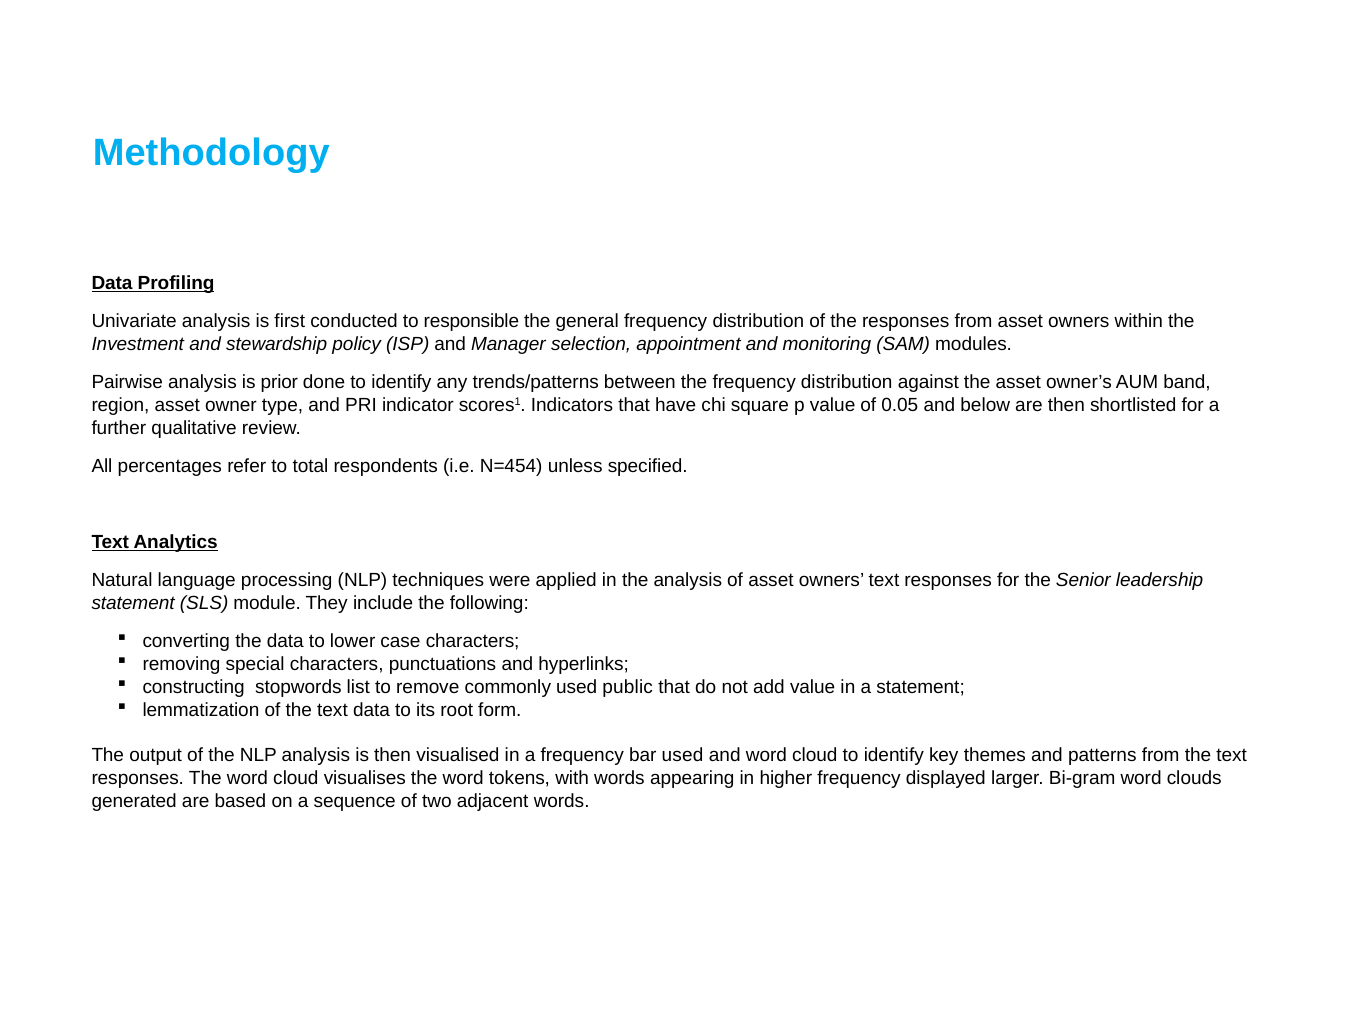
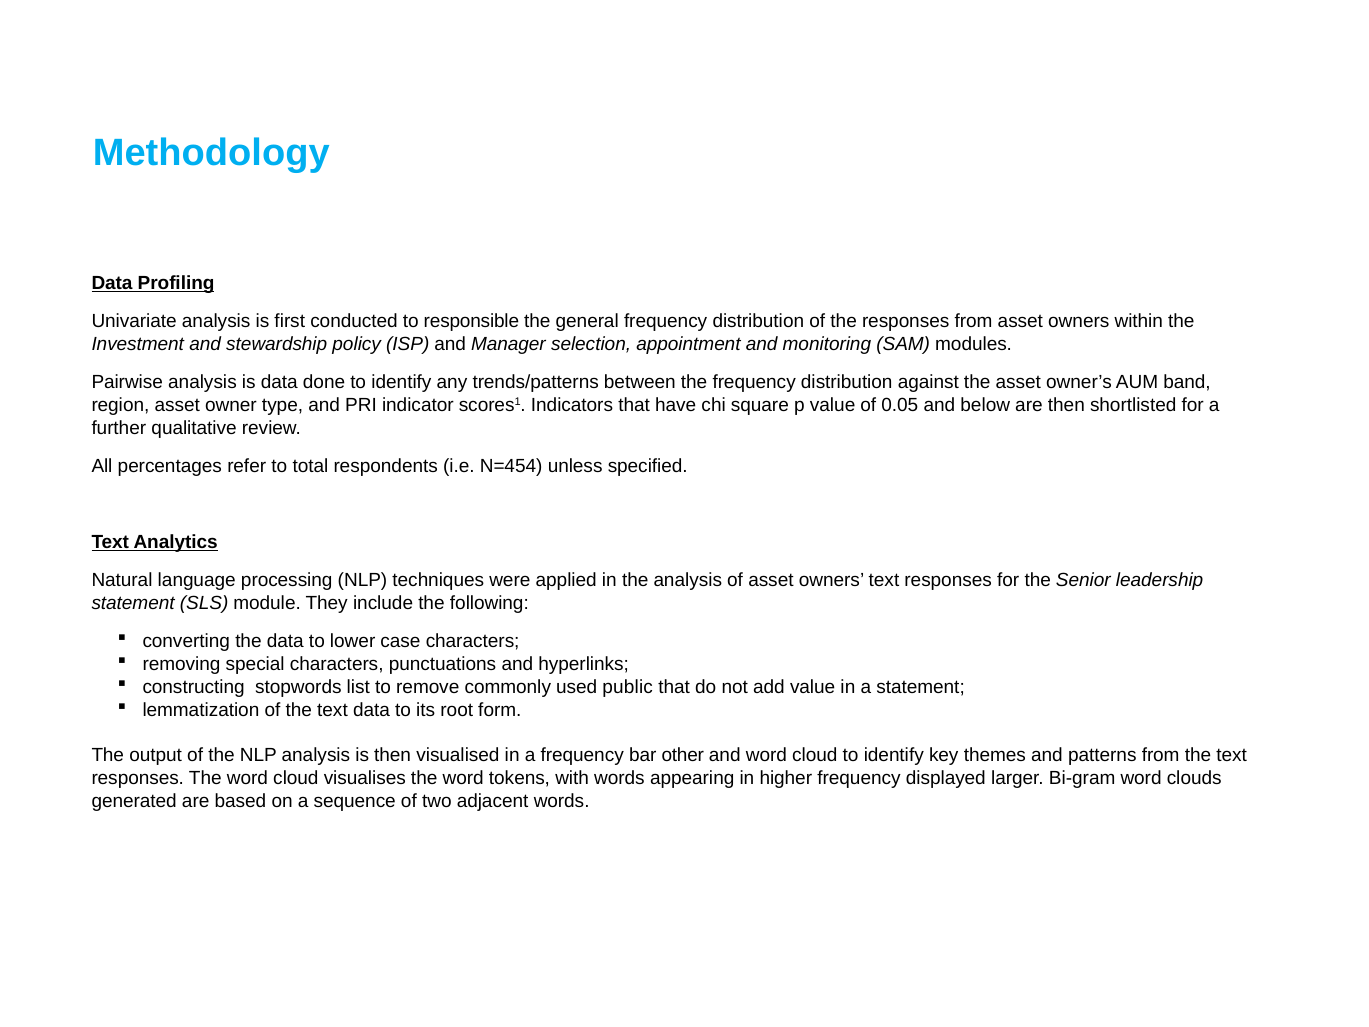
is prior: prior -> data (279, 382)
bar used: used -> other (683, 756)
